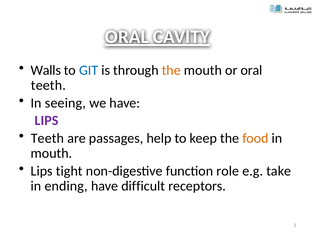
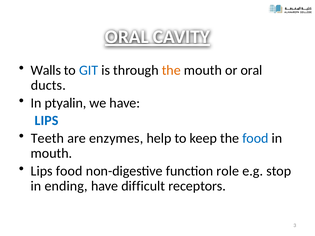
teeth: teeth -> ducts (48, 85)
seeing: seeing -> ptyalin (66, 103)
LIPS colour: purple -> blue (47, 121)
passages: passages -> enzymes (116, 138)
food colour: orange -> blue (255, 138)
Lips tight: tight -> food (69, 171)
take: take -> stop (279, 171)
